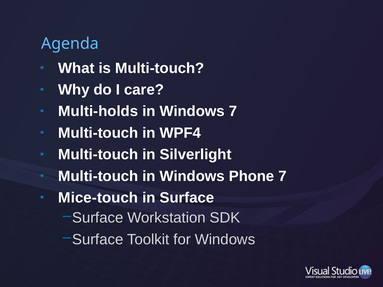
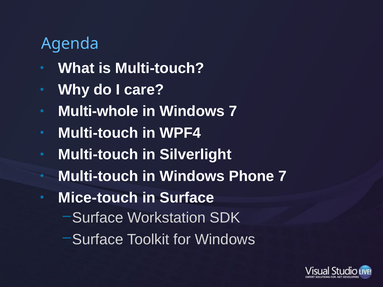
Multi-holds: Multi-holds -> Multi-whole (98, 111)
